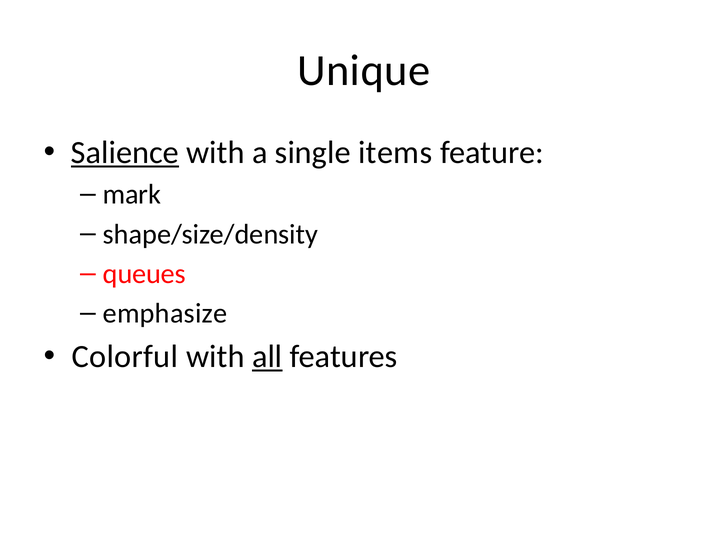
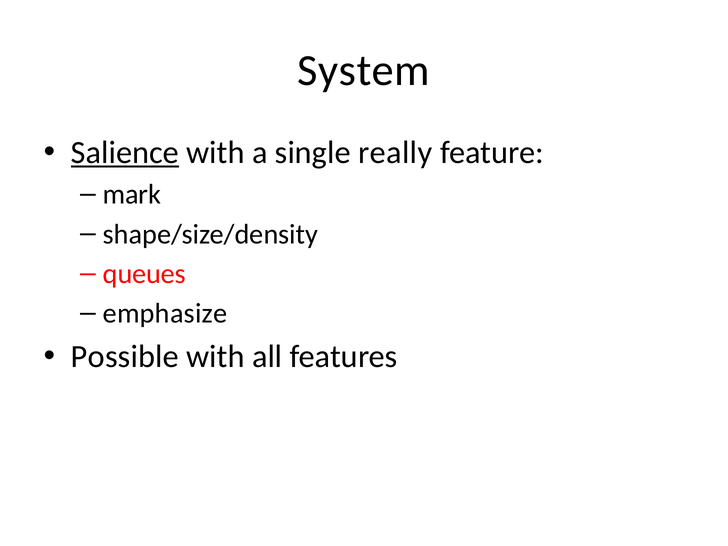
Unique: Unique -> System (364, 70)
items: items -> really (395, 153)
Colorful: Colorful -> Possible (125, 357)
all underline: present -> none (267, 357)
